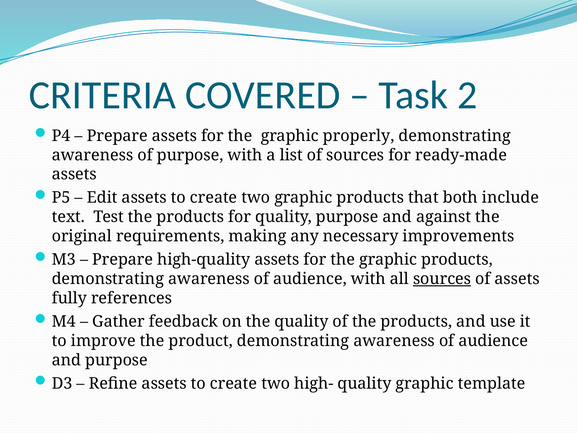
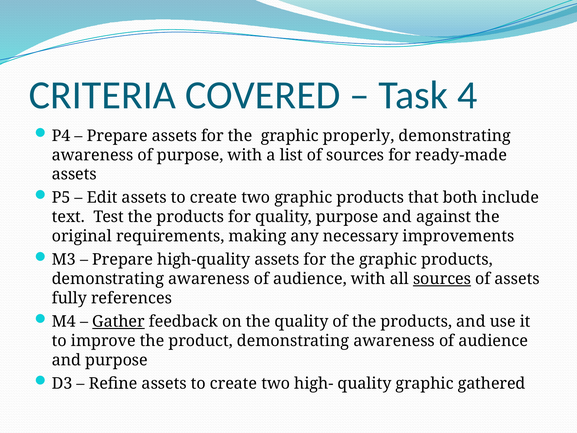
2: 2 -> 4 (467, 95)
Gather underline: none -> present (118, 321)
template: template -> gathered (492, 383)
